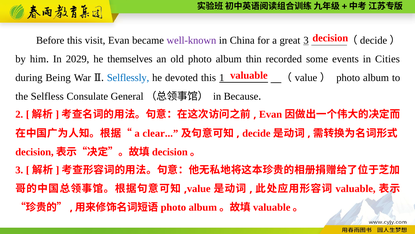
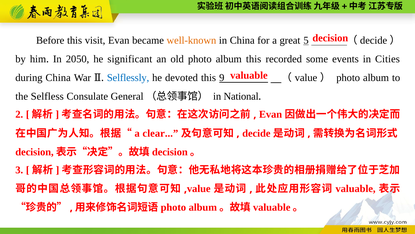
well-known colour: purple -> orange (191, 40)
great 3: 3 -> 5 (306, 40)
2029: 2029 -> 2050 (78, 59)
themselves: themselves -> significant (130, 59)
album thin: thin -> this (254, 59)
during Being: Being -> China (58, 77)
1: 1 -> 9 (222, 77)
Because: Because -> National (241, 96)
